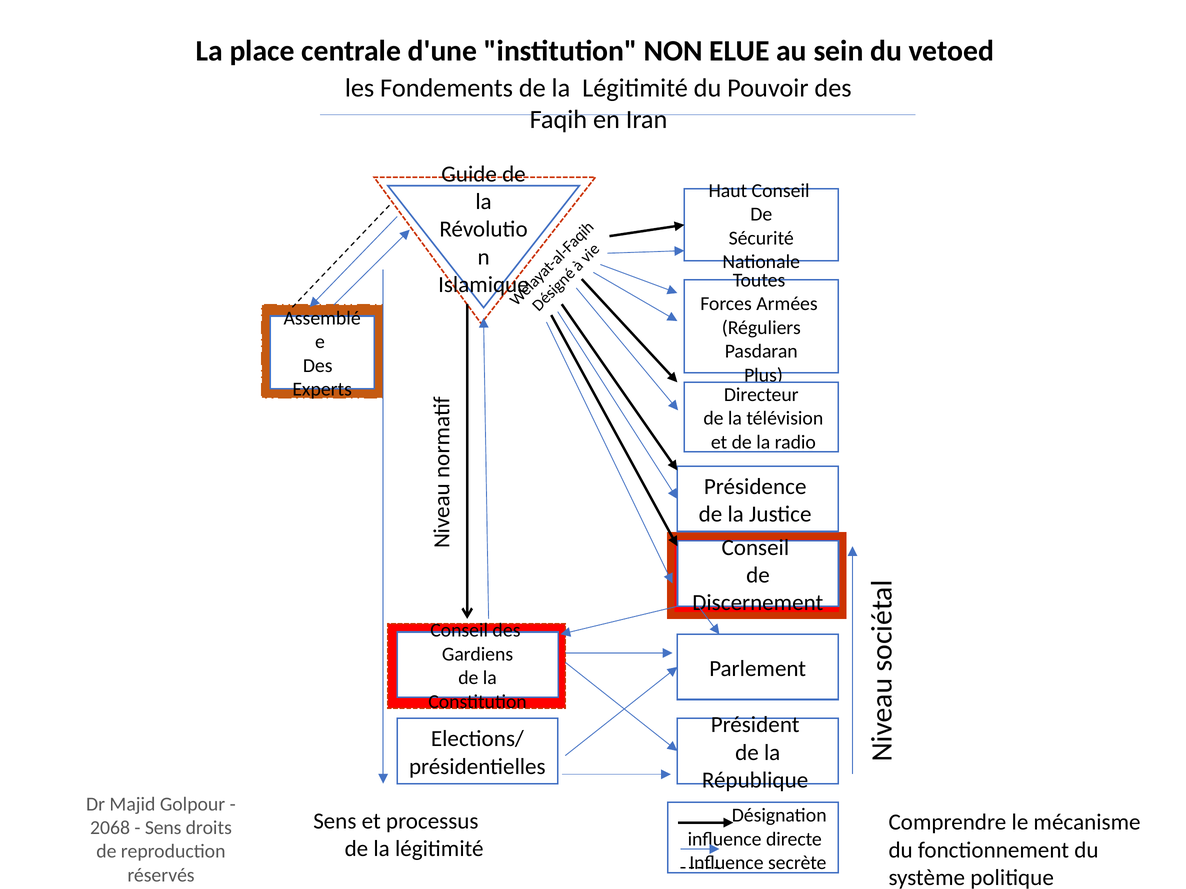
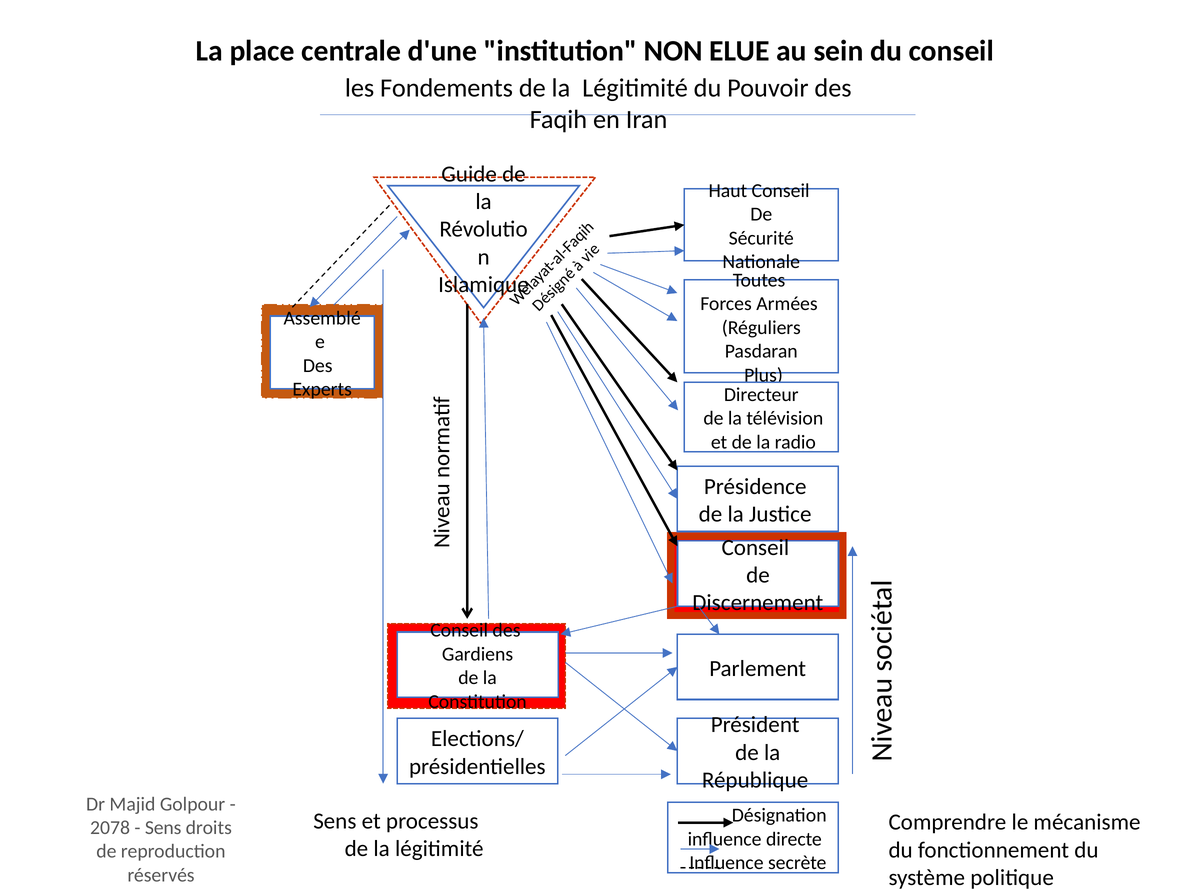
du vetoed: vetoed -> conseil (951, 51)
2068: 2068 -> 2078 (110, 828)
